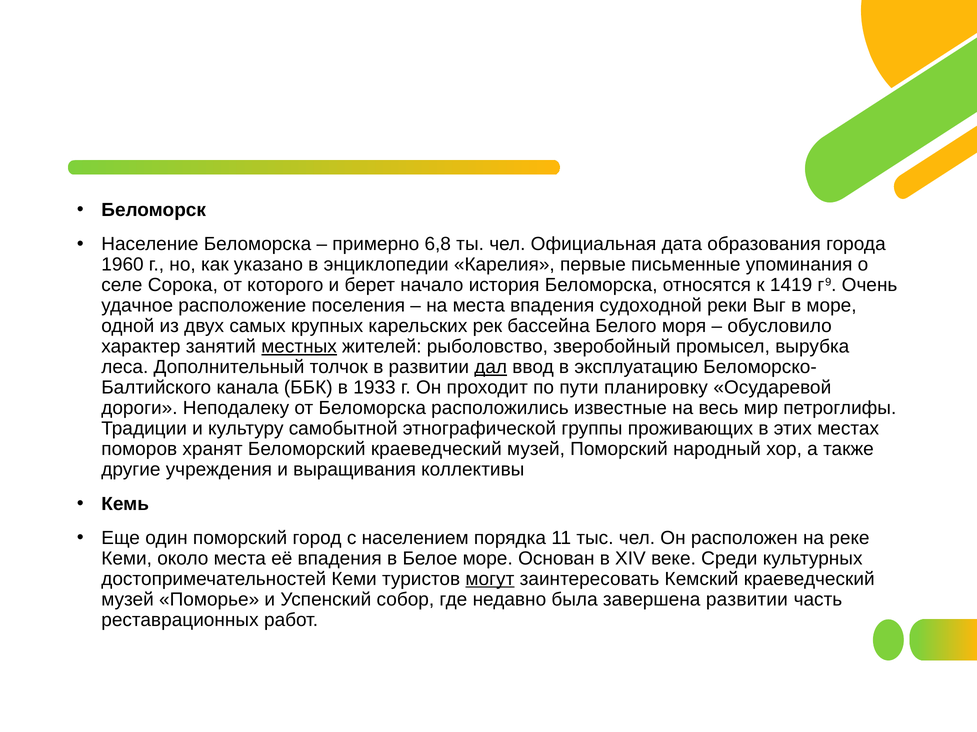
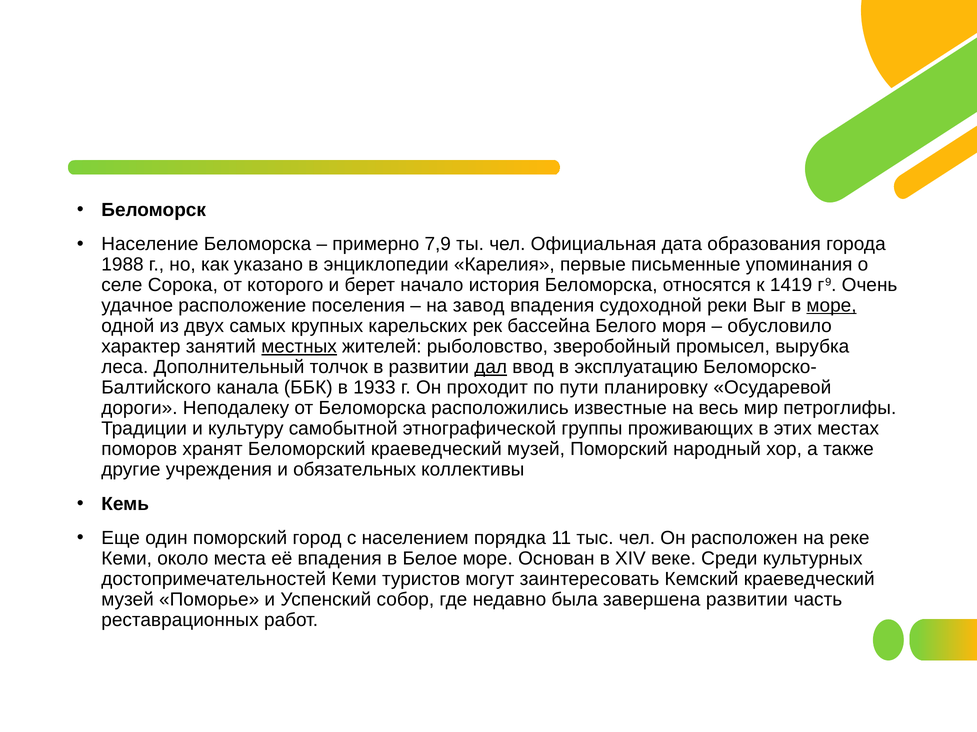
6,8: 6,8 -> 7,9 (438, 244)
1960: 1960 -> 1988 (122, 265)
на места: места -> завод (479, 306)
море underline: none -> present (832, 306)
выращивания: выращивания -> обязательных (355, 470)
могут underline: present -> none (490, 579)
